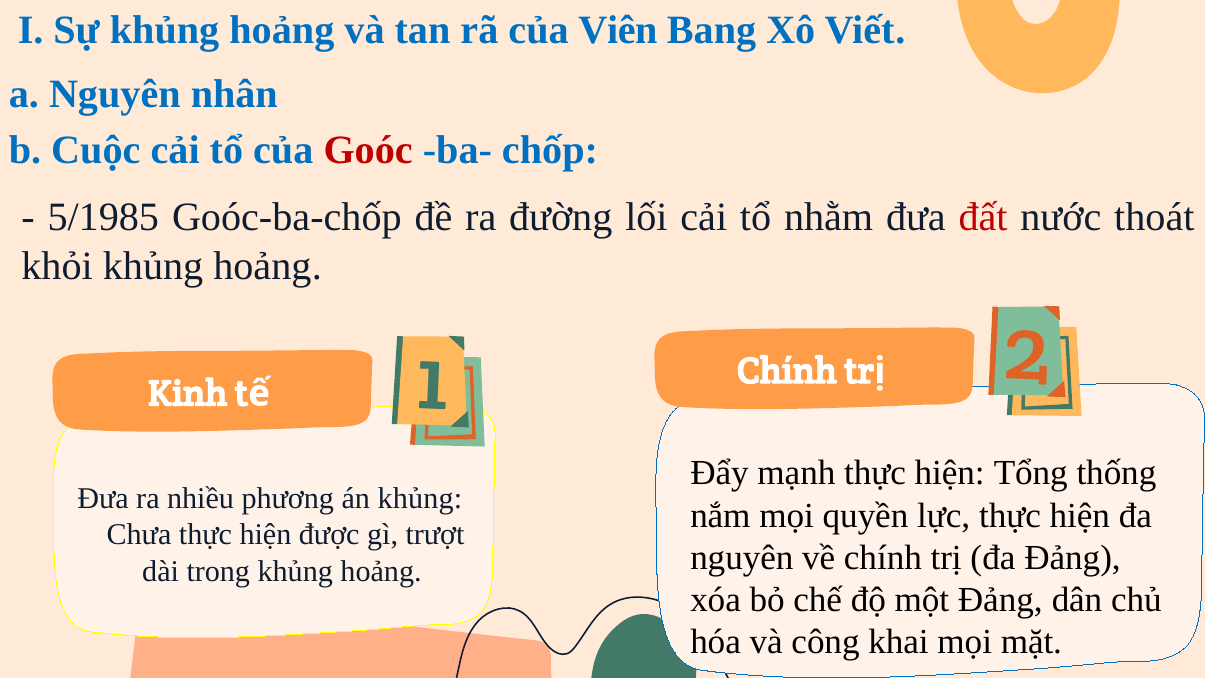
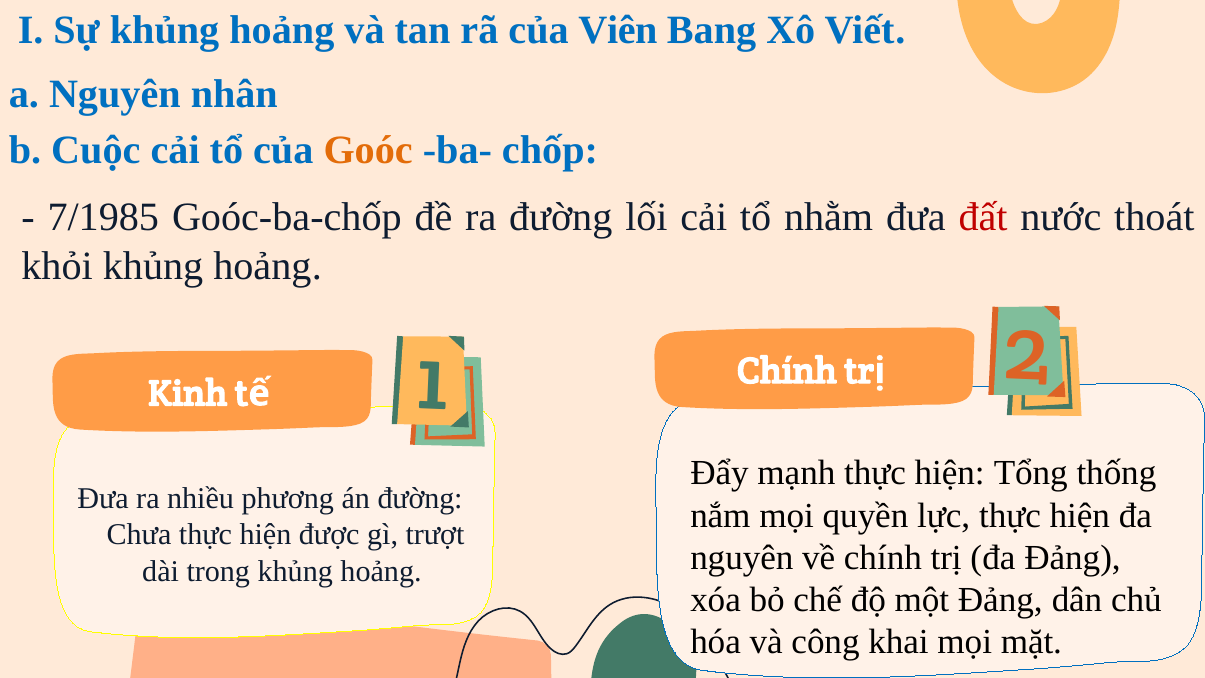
Goóc colour: red -> orange (368, 150)
5/1985: 5/1985 -> 7/1985 (103, 218)
án khủng: khủng -> đường (420, 499)
